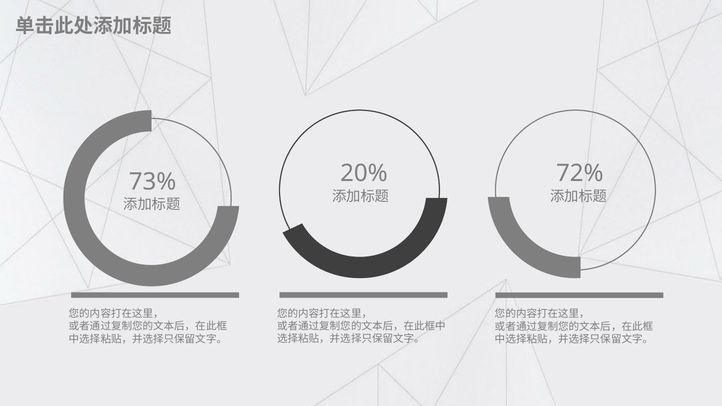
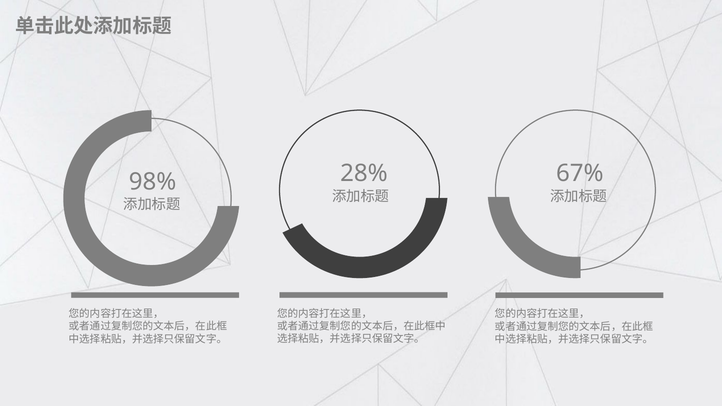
20%: 20% -> 28% (364, 174)
72%: 72% -> 67% (580, 174)
73%: 73% -> 98% (153, 182)
